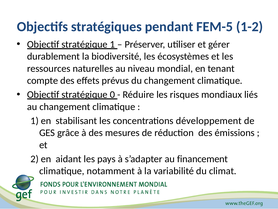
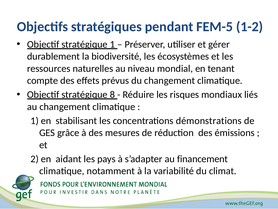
0: 0 -> 8 (112, 94)
développement: développement -> démonstrations (209, 121)
